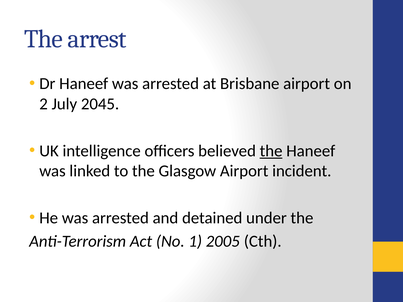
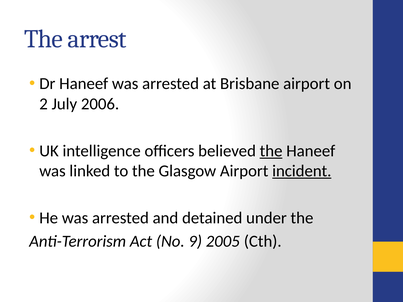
2045: 2045 -> 2006 (100, 104)
incident underline: none -> present (302, 171)
1: 1 -> 9 (195, 242)
